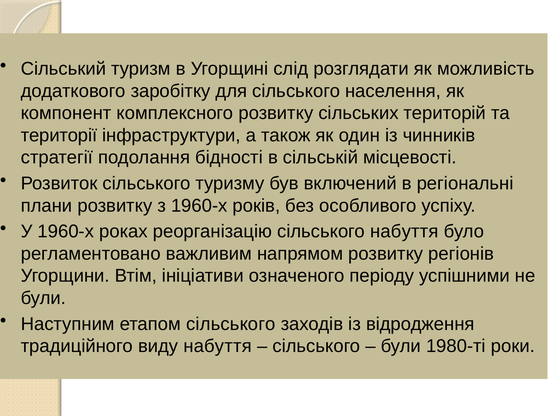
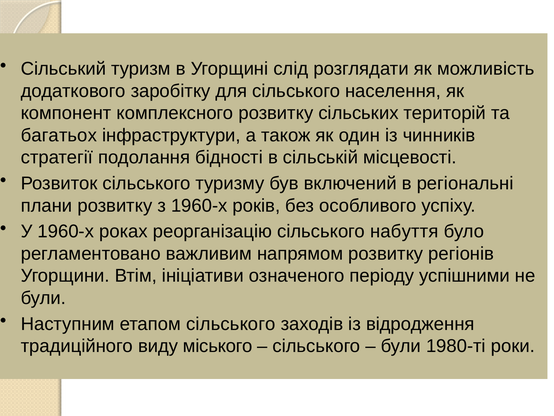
території: території -> багатьох (59, 135)
виду набуття: набуття -> міського (218, 346)
